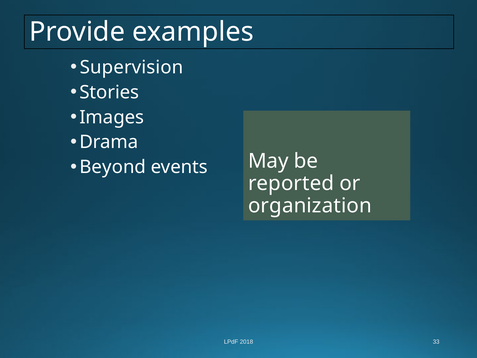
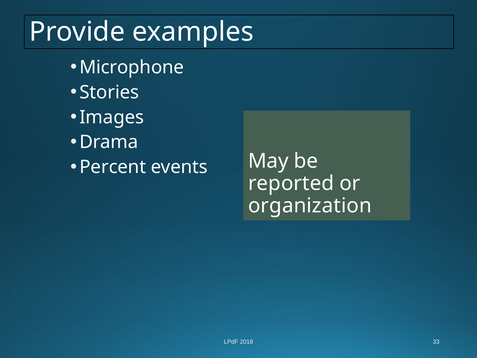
Supervision: Supervision -> Microphone (132, 67)
Beyond: Beyond -> Percent (113, 167)
